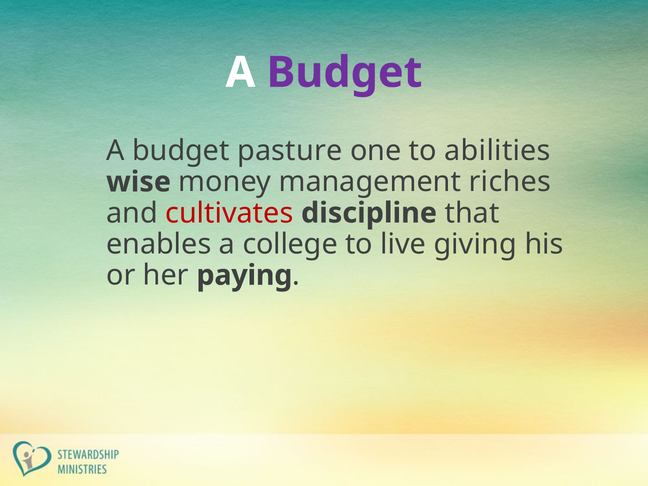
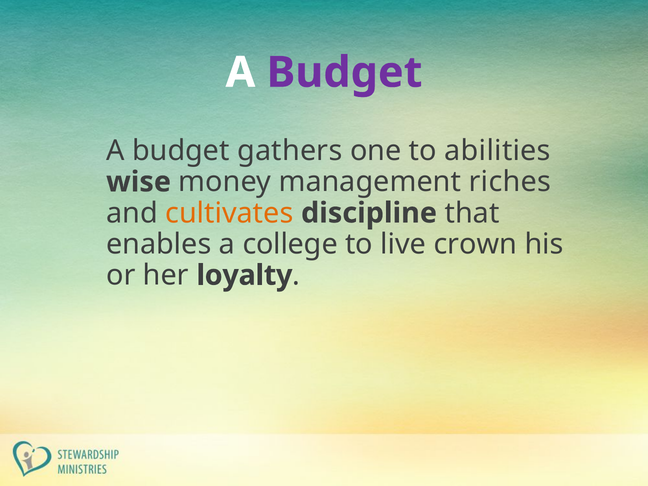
pasture: pasture -> gathers (290, 151)
cultivates colour: red -> orange (229, 213)
giving: giving -> crown (475, 244)
paying: paying -> loyalty (244, 275)
